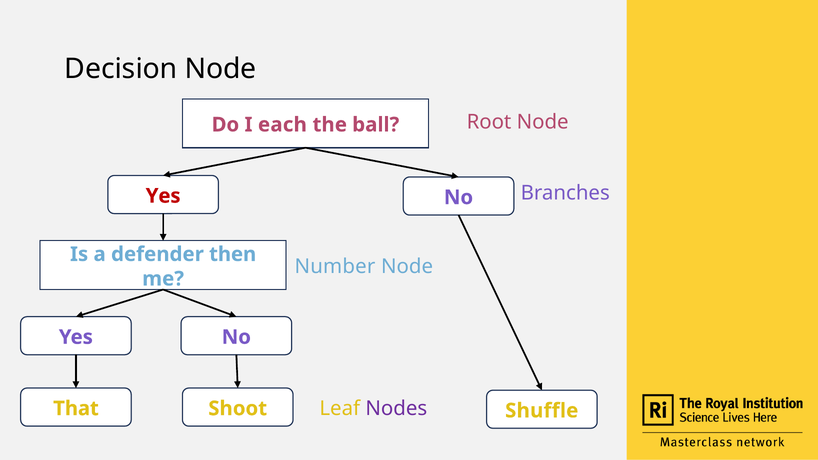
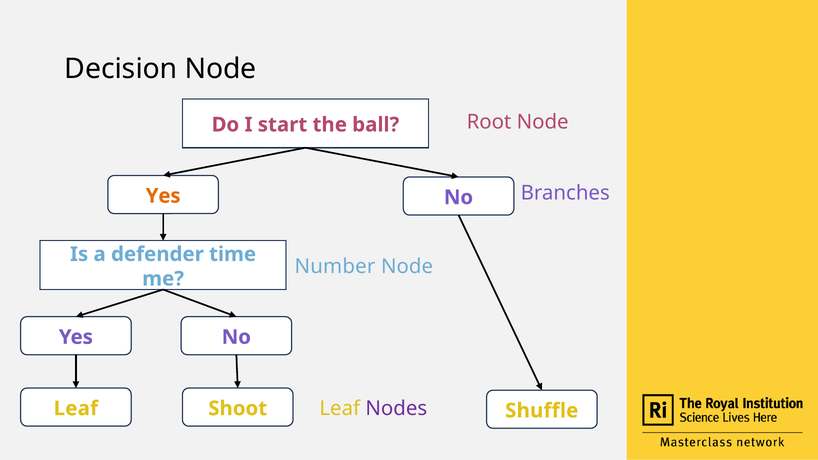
each: each -> start (282, 125)
Yes colour: red -> orange (163, 196)
then: then -> time (233, 254)
That: That -> Leaf (76, 409)
